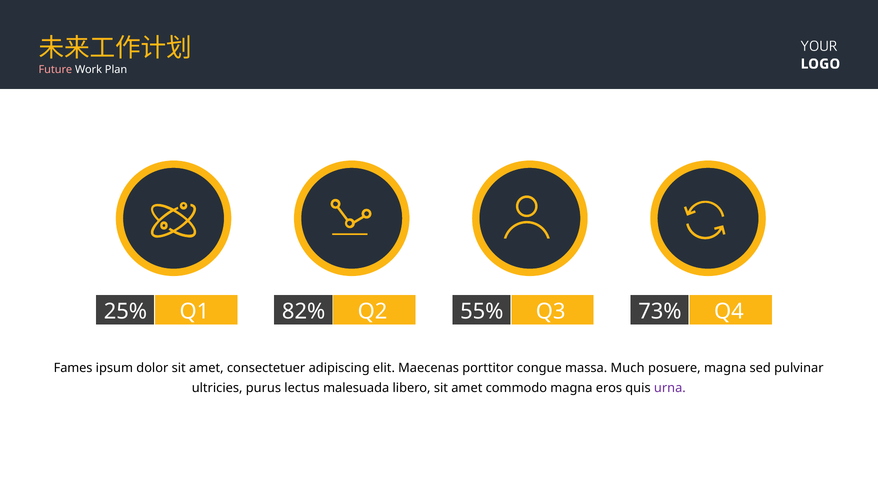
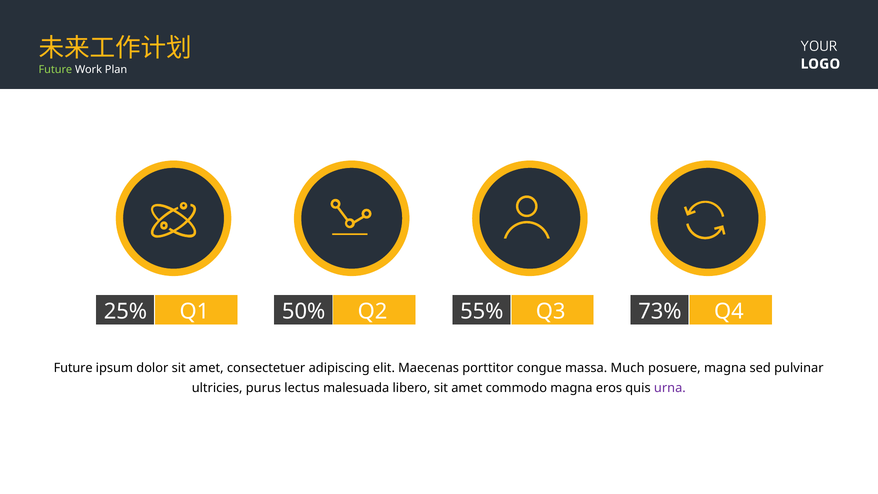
Future colour: pink -> light green (55, 69)
82%: 82% -> 50% (304, 311)
Fames: Fames -> Future (73, 368)
